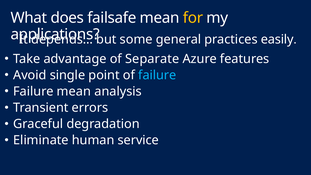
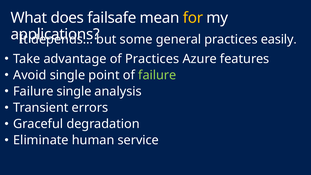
of Separate: Separate -> Practices (152, 59)
failure colour: light blue -> light green (157, 75)
Failure mean: mean -> single (74, 91)
